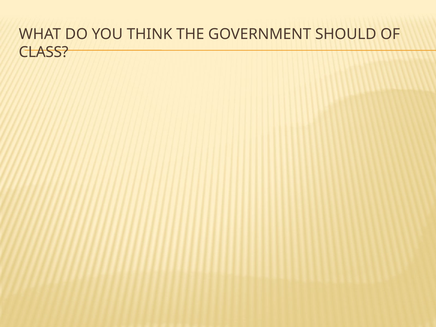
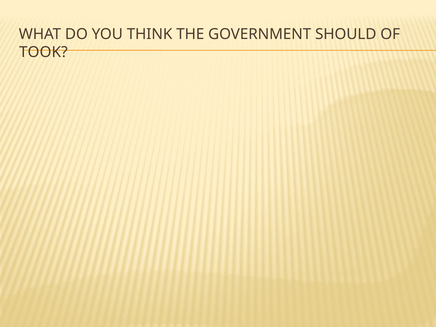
CLASS: CLASS -> TOOK (43, 52)
